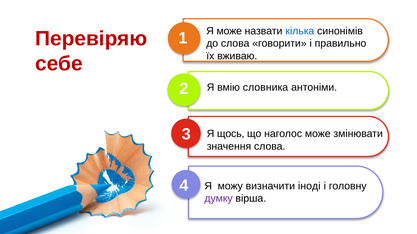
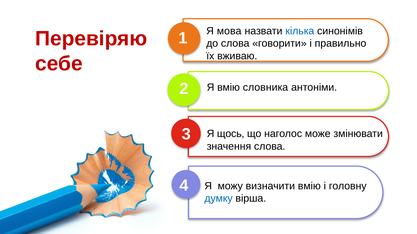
Я може: може -> мова (229, 31)
визначити іноді: іноді -> вмію (309, 186)
думку colour: purple -> blue (219, 199)
